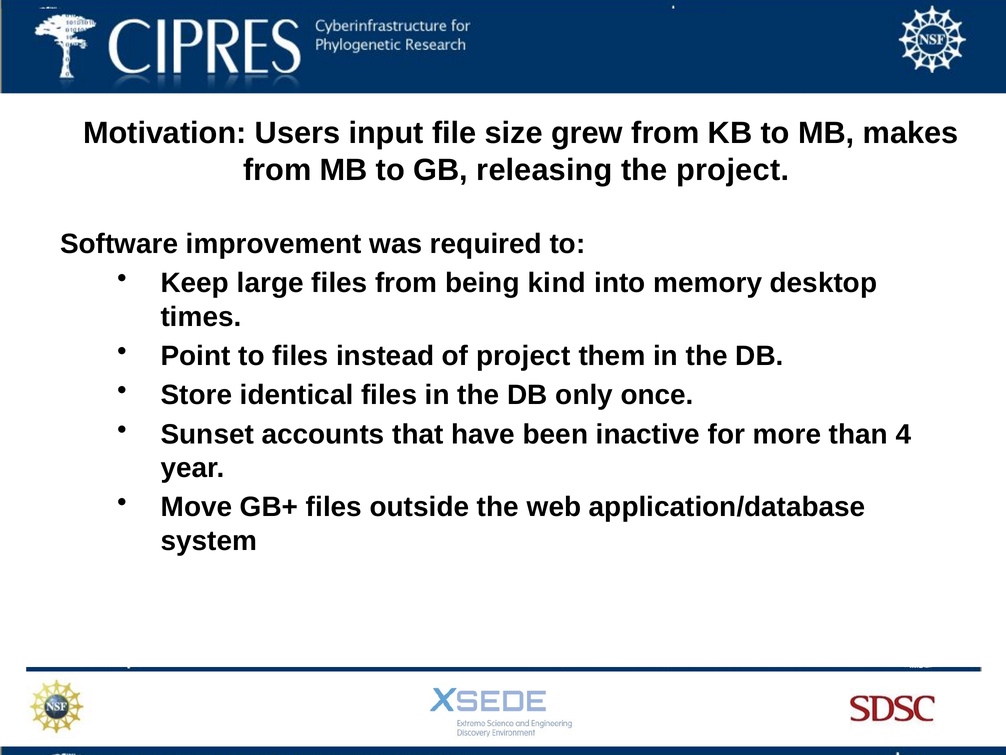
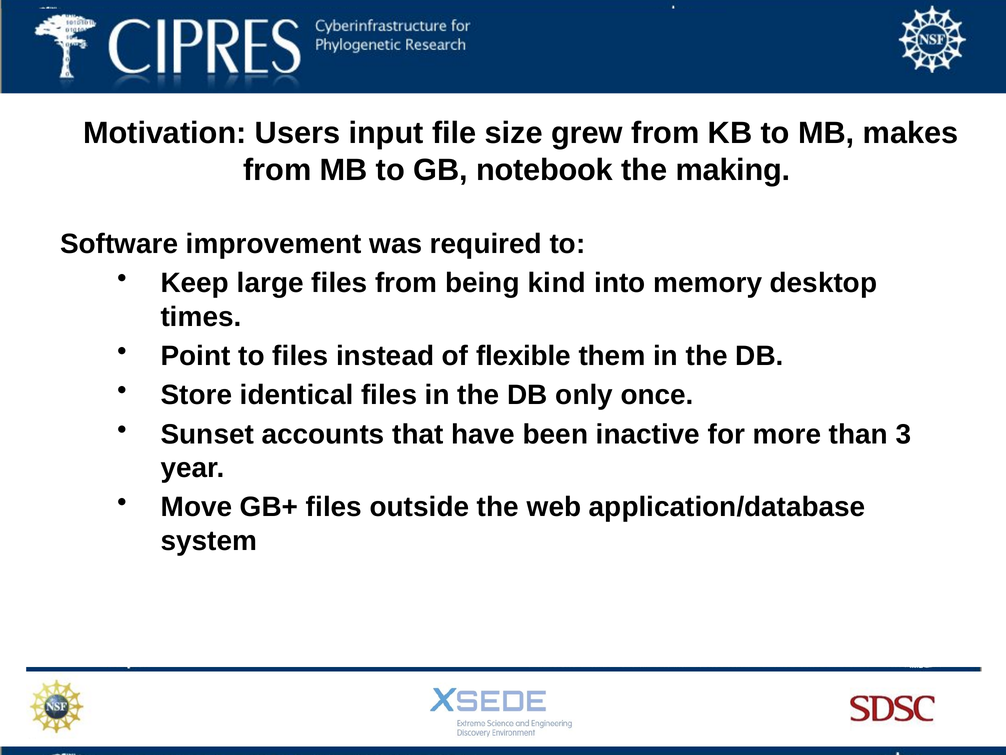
releasing: releasing -> notebook (545, 170)
the project: project -> making (733, 170)
of project: project -> flexible (524, 356)
4: 4 -> 3 (903, 434)
